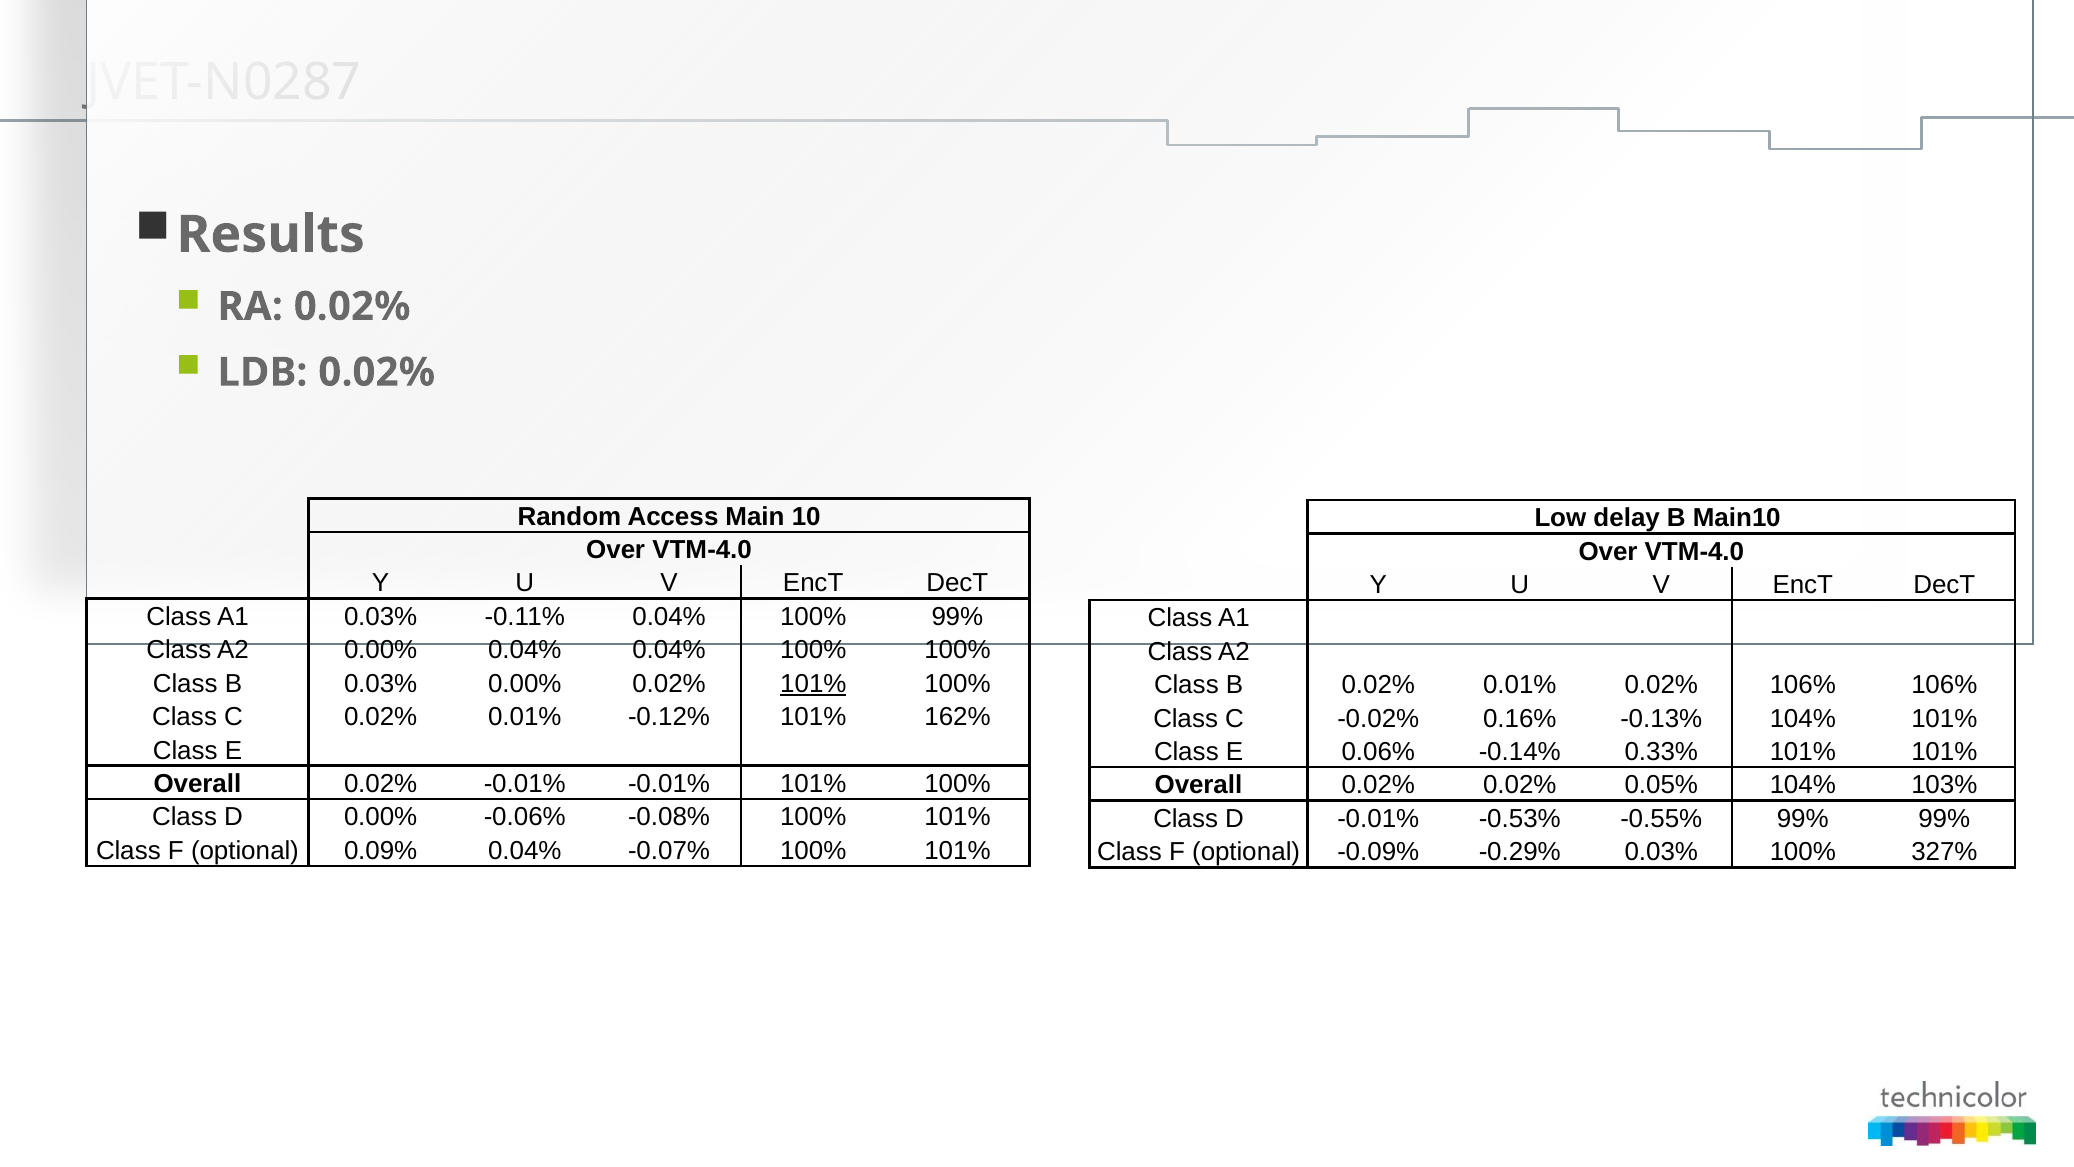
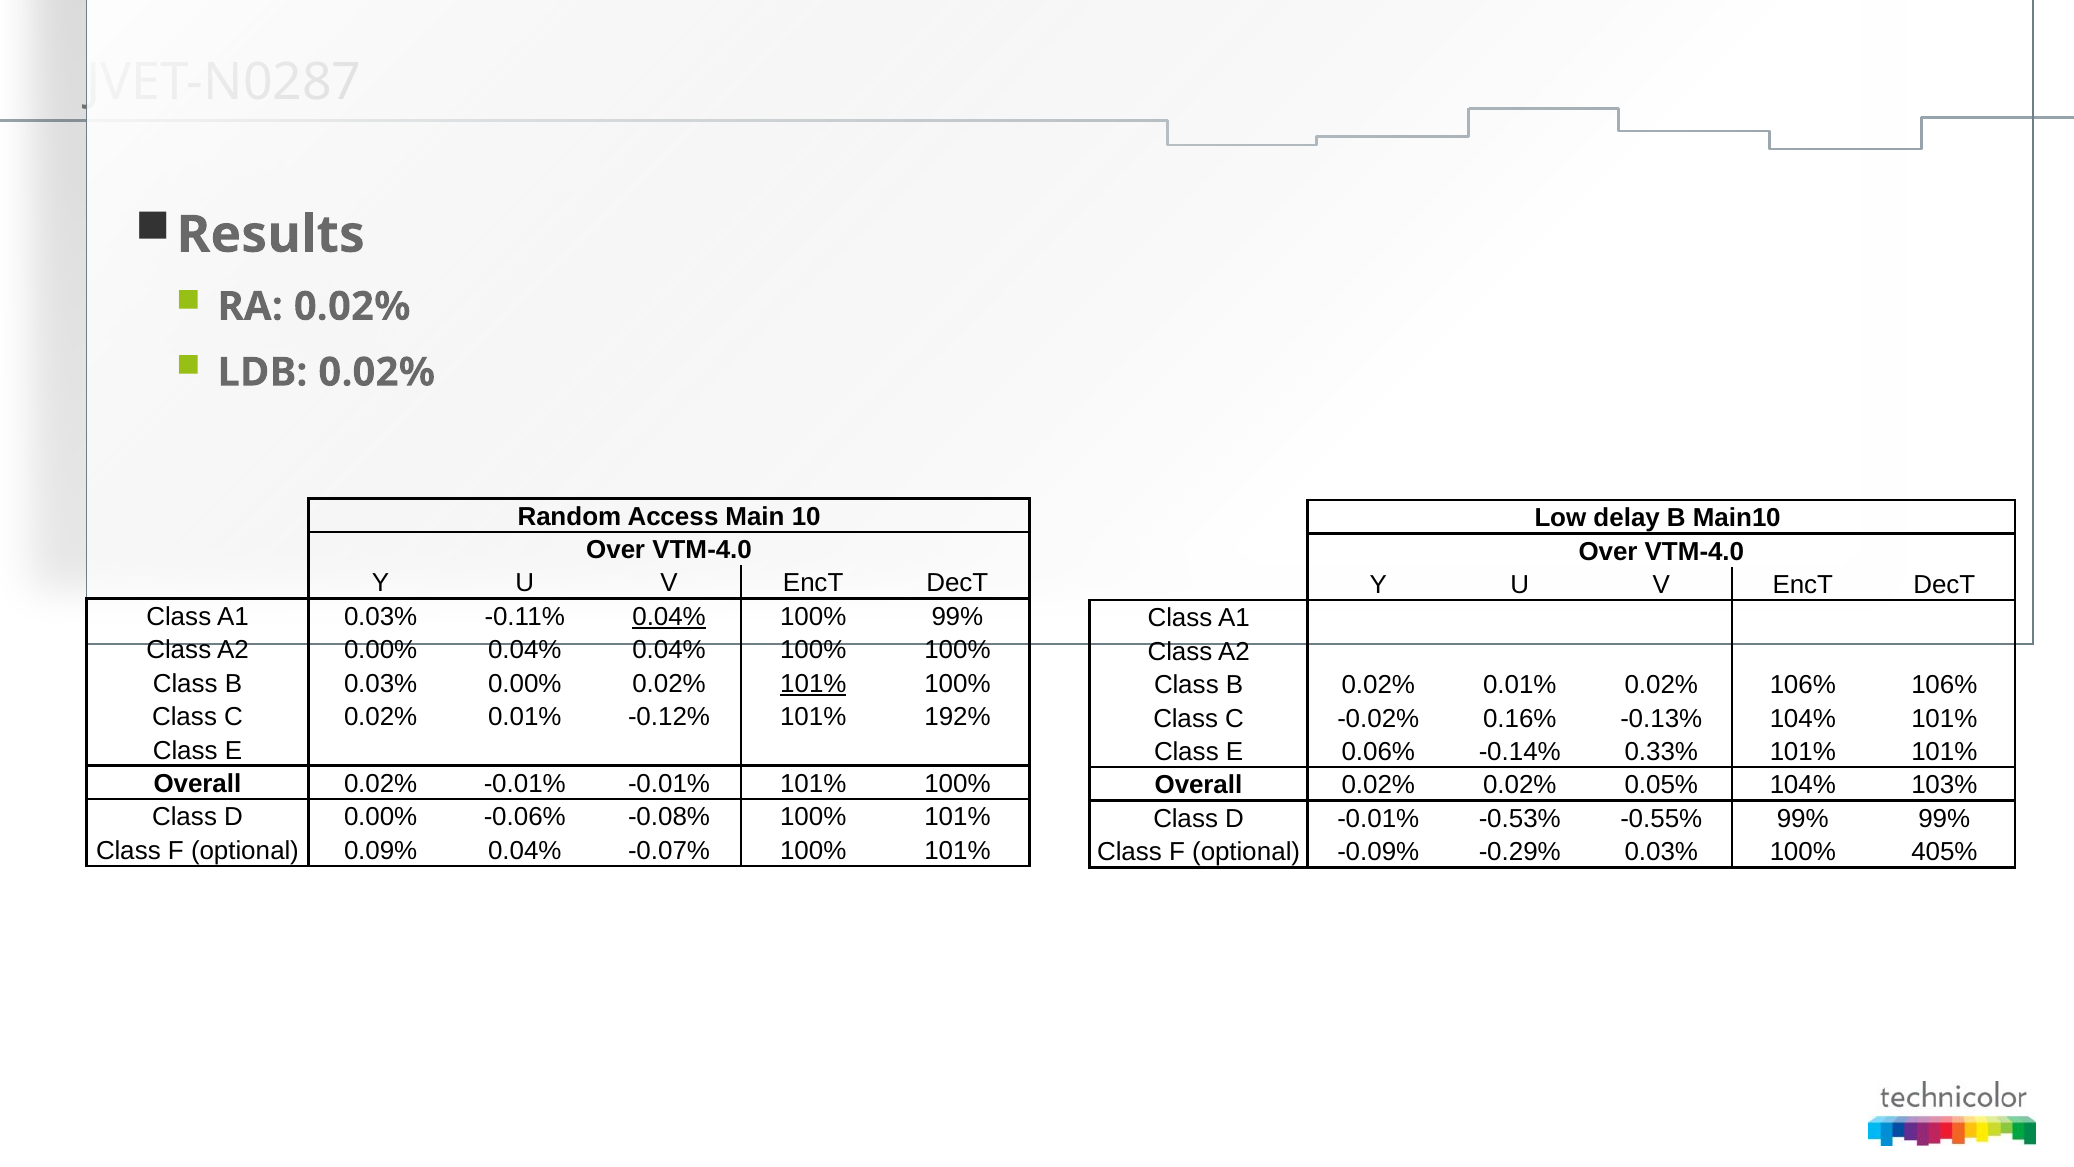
0.04% underline: none -> present (669, 617)
162%: 162% -> 192% (958, 717)
327%: 327% -> 405% (1944, 852)
